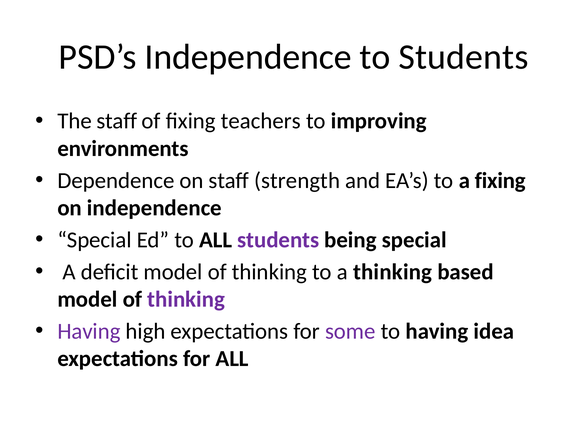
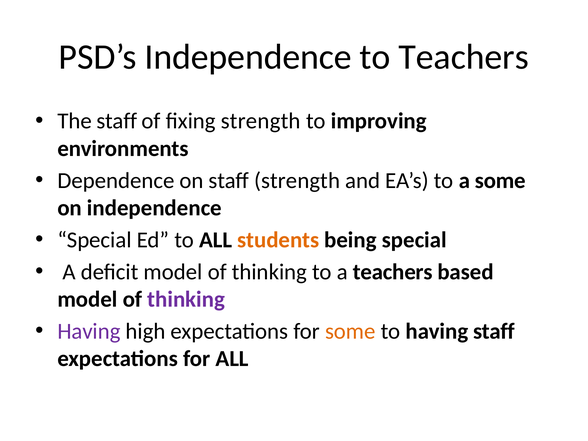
to Students: Students -> Teachers (464, 57)
fixing teachers: teachers -> strength (261, 121)
a fixing: fixing -> some (500, 180)
students colour: purple -> orange (278, 240)
a thinking: thinking -> teachers (393, 272)
some colour: purple -> orange (350, 331)
having idea: idea -> staff (494, 331)
